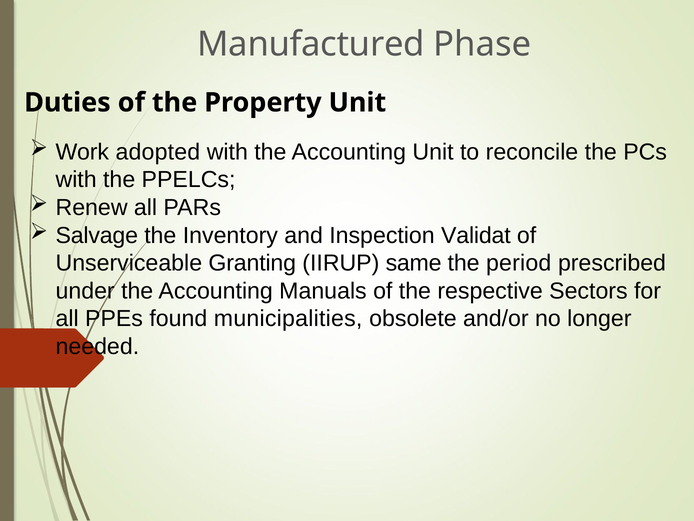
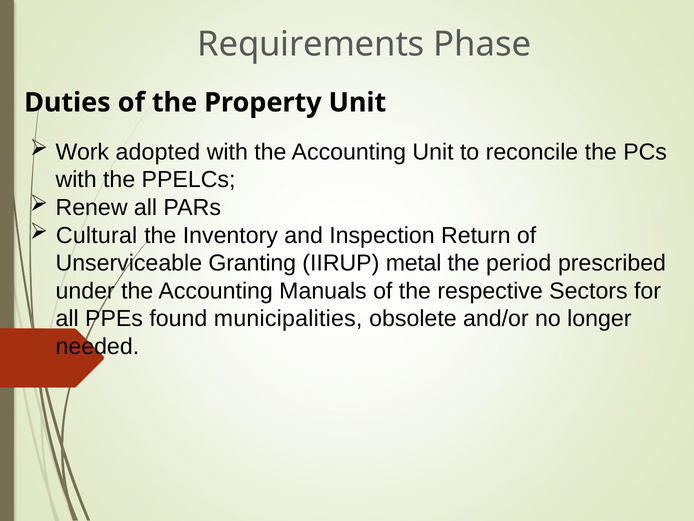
Manufactured: Manufactured -> Requirements (311, 44)
Salvage: Salvage -> Cultural (97, 235)
Validat: Validat -> Return (476, 235)
same: same -> metal (414, 263)
